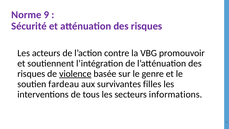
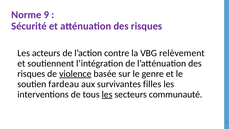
promouvoir: promouvoir -> relèvement (182, 53)
les underline: none -> present (107, 94)
informations: informations -> communauté (176, 94)
